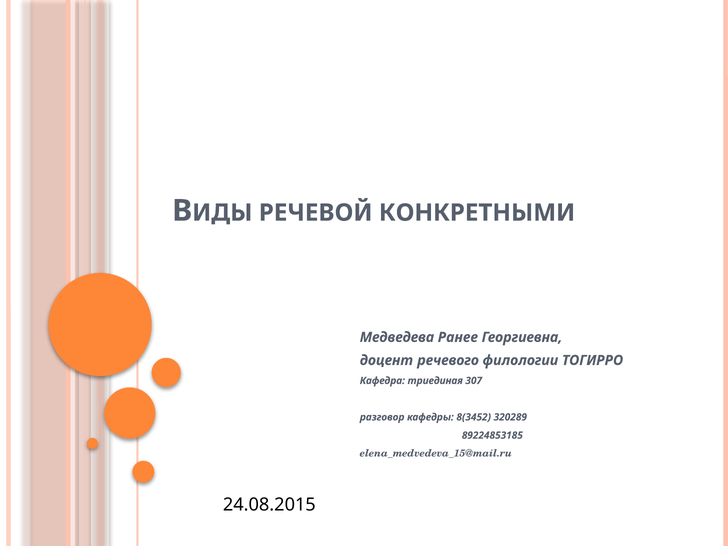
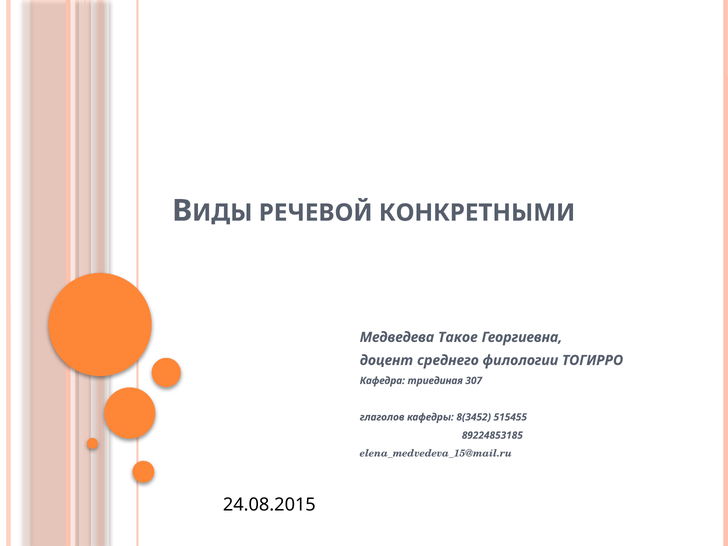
Ранее: Ранее -> Такое (458, 337)
речевого: речевого -> среднего (448, 360)
разговор: разговор -> глаголов (382, 417)
320289: 320289 -> 515455 (510, 417)
